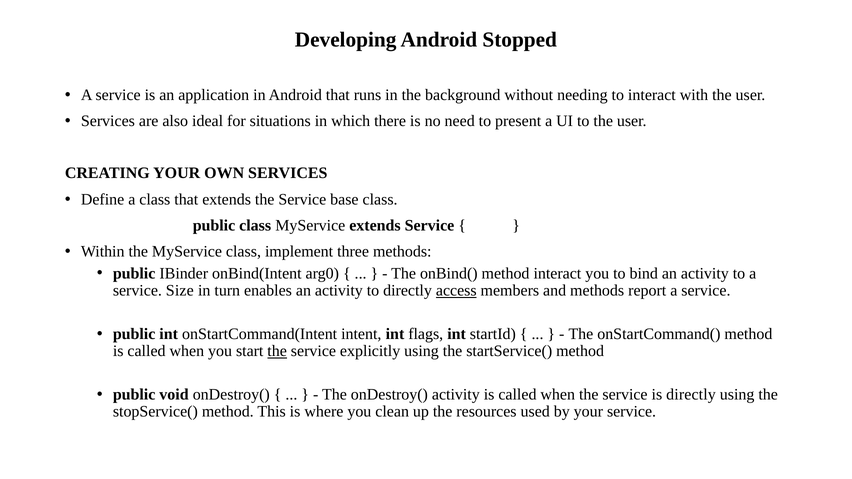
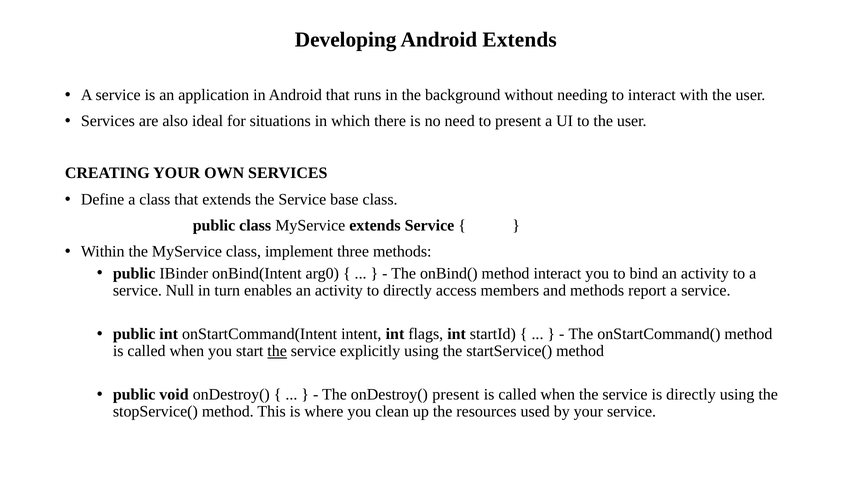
Android Stopped: Stopped -> Extends (520, 40)
Size: Size -> Null (180, 291)
access underline: present -> none (456, 291)
onDestroy( activity: activity -> present (456, 395)
